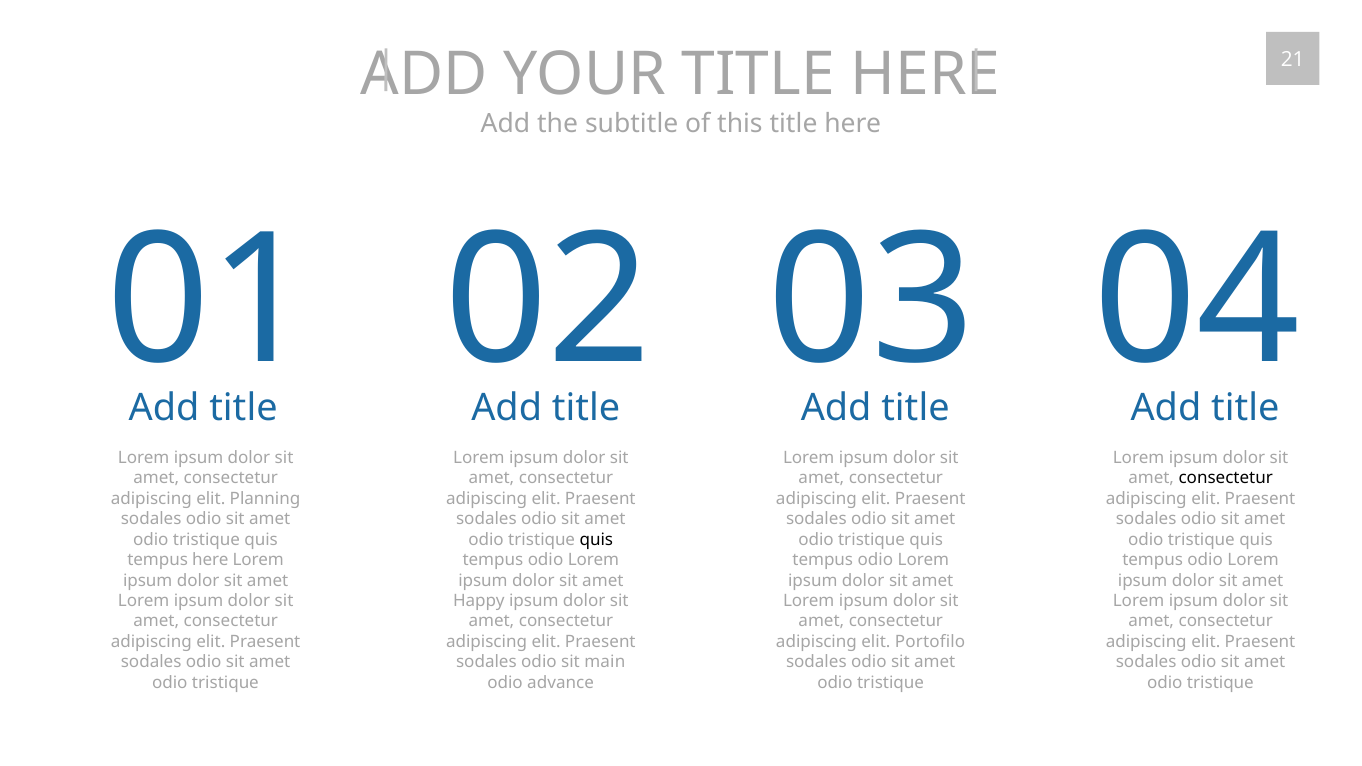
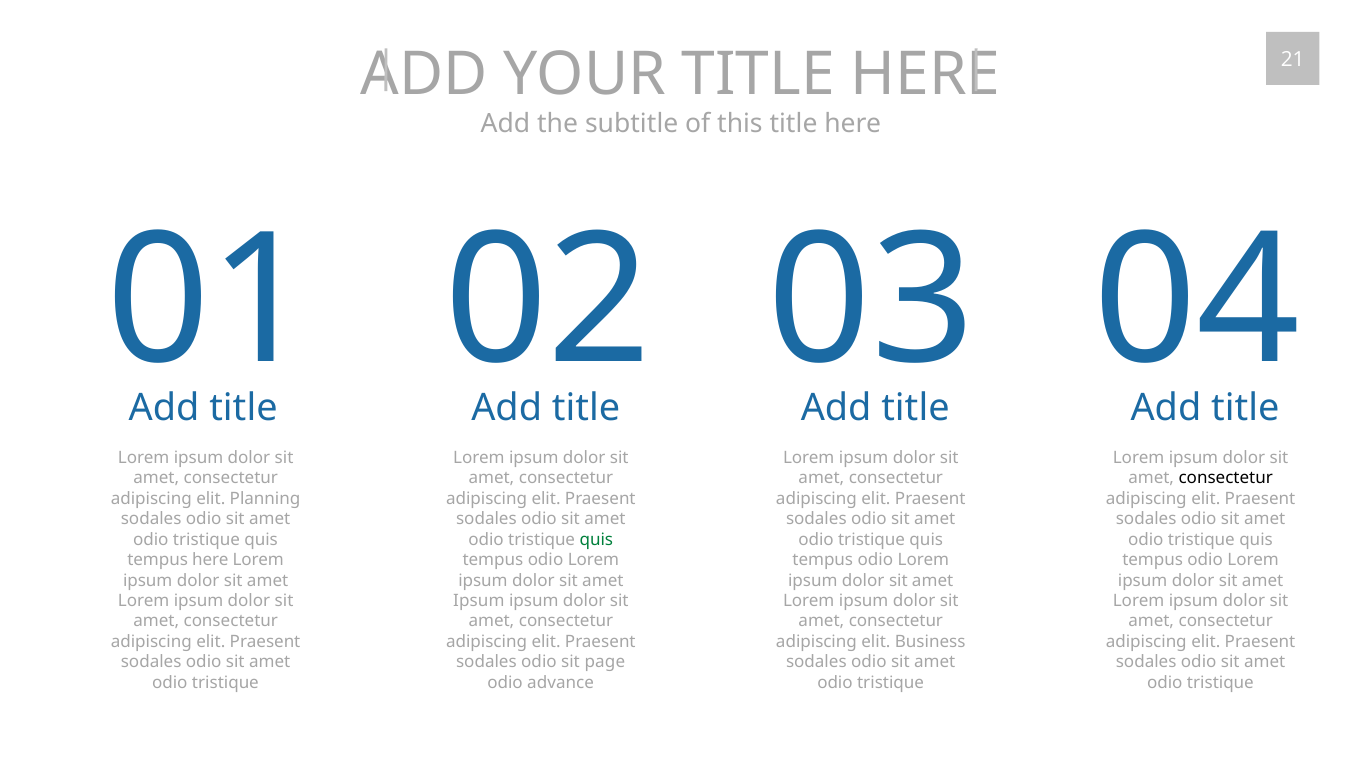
quis colour: black -> green (596, 540)
Happy: Happy -> Ipsum (479, 601)
Portofilo: Portofilo -> Business (930, 642)
main: main -> page (605, 662)
